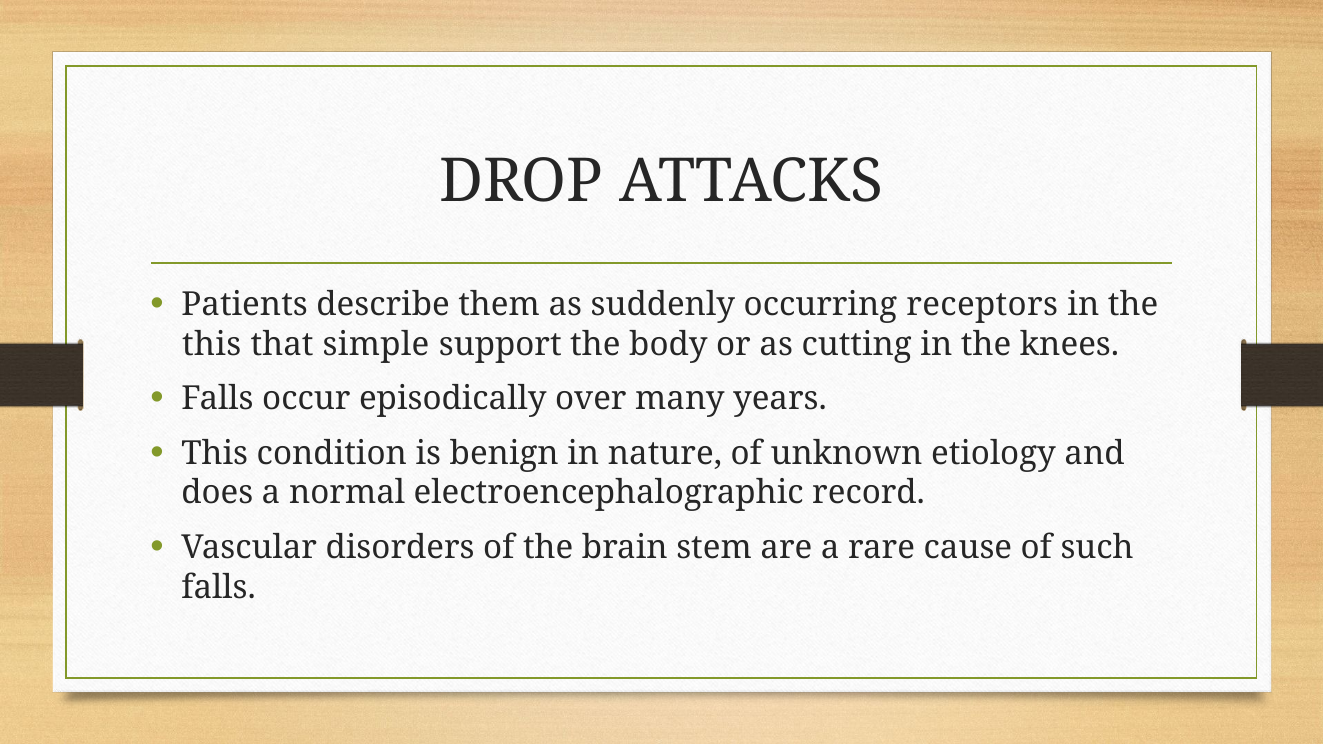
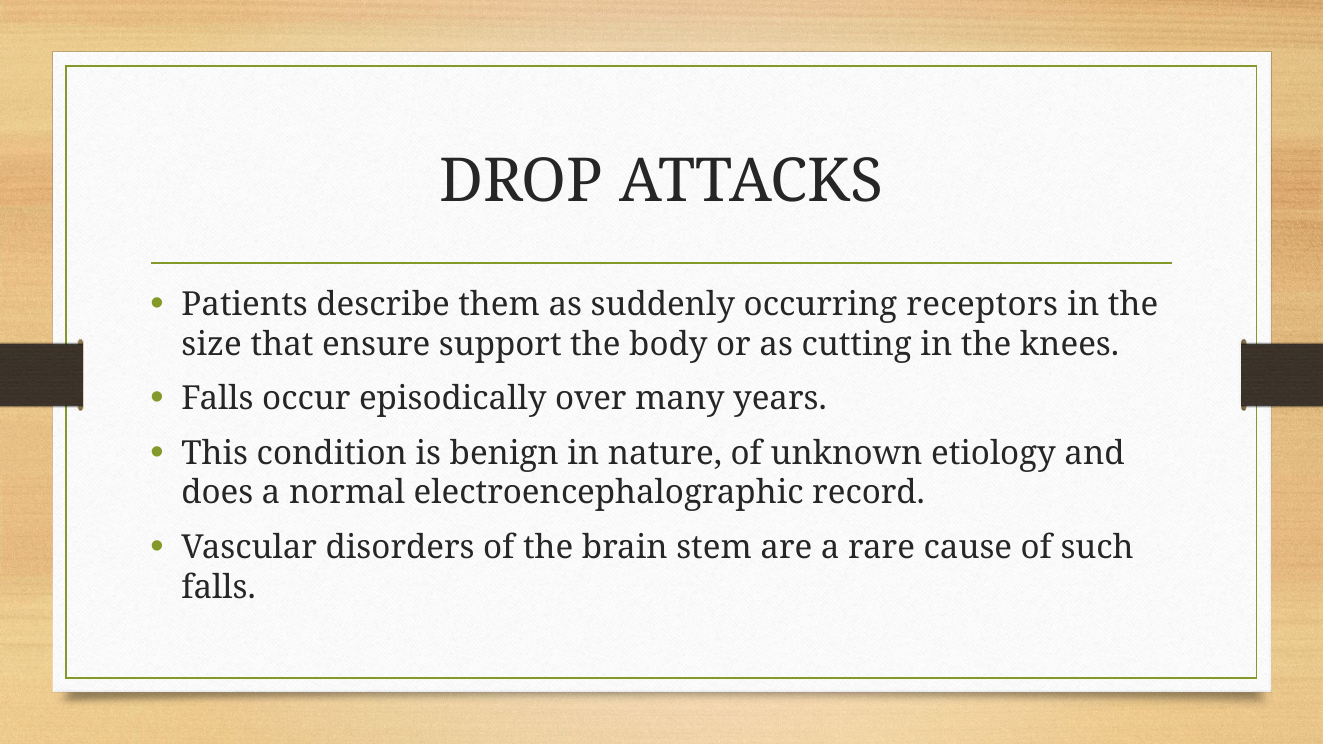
this: this -> size (212, 344)
simple: simple -> ensure (376, 344)
